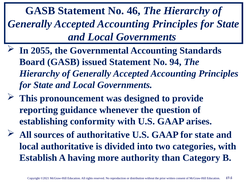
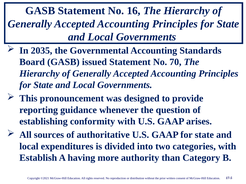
46: 46 -> 16 (134, 11)
2055: 2055 -> 2035 (42, 51)
94: 94 -> 70 (175, 62)
local authoritative: authoritative -> expenditures (67, 147)
